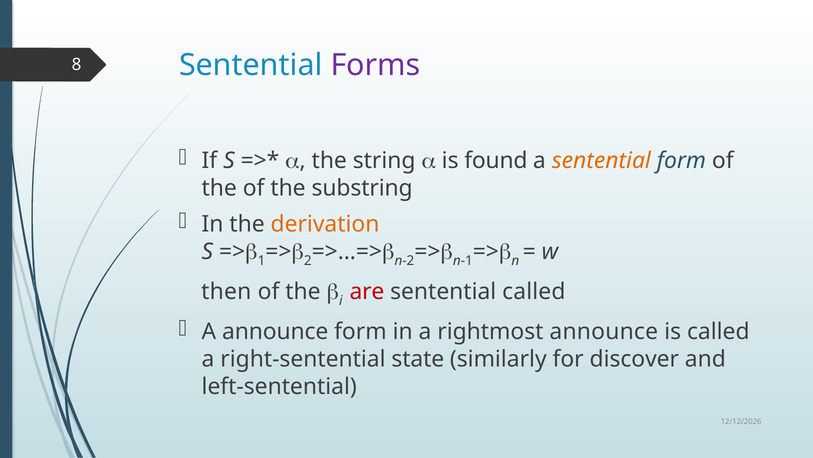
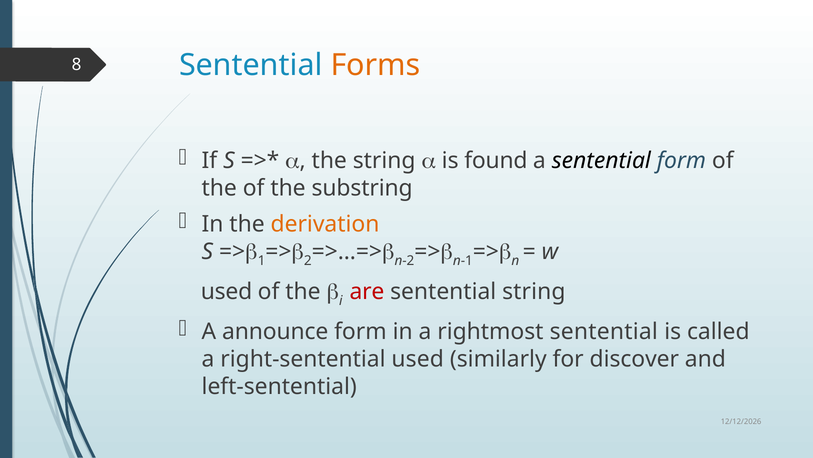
Forms colour: purple -> orange (375, 65)
sentential colour: orange -> black (601, 161)
then: then -> used (227, 291)
sentential called: called -> string (534, 291)
rightmost announce: announce -> sentential (604, 331)
right-sentential state: state -> used (418, 359)
